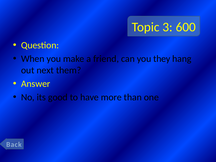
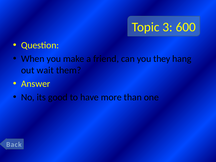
next: next -> wait (45, 70)
